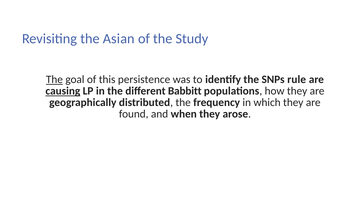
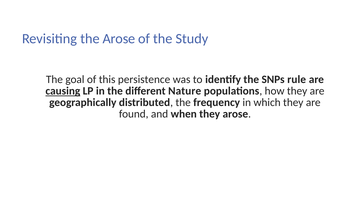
the Asian: Asian -> Arose (119, 39)
The underline: present -> none (54, 80)
Babbitt: Babbitt -> Nature (185, 91)
